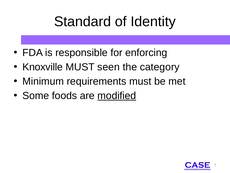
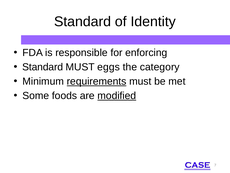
Knoxville: Knoxville -> Standard (43, 67)
seen: seen -> eggs (109, 67)
requirements underline: none -> present (97, 81)
